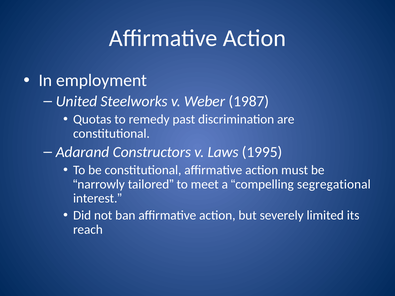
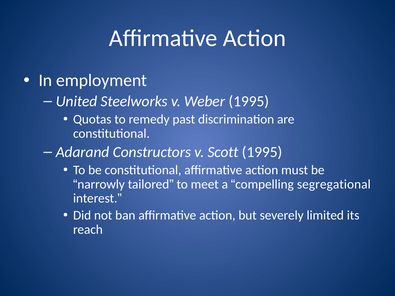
Weber 1987: 1987 -> 1995 (249, 101)
Laws: Laws -> Scott (223, 152)
